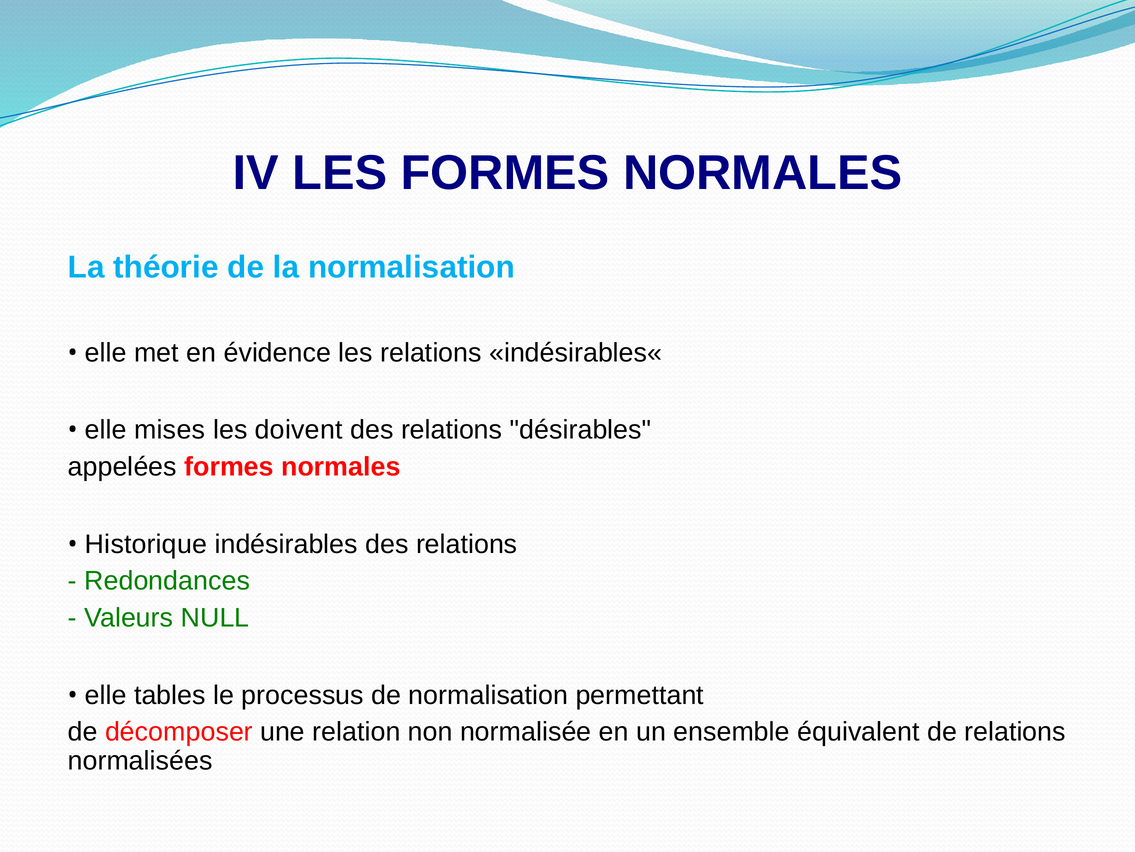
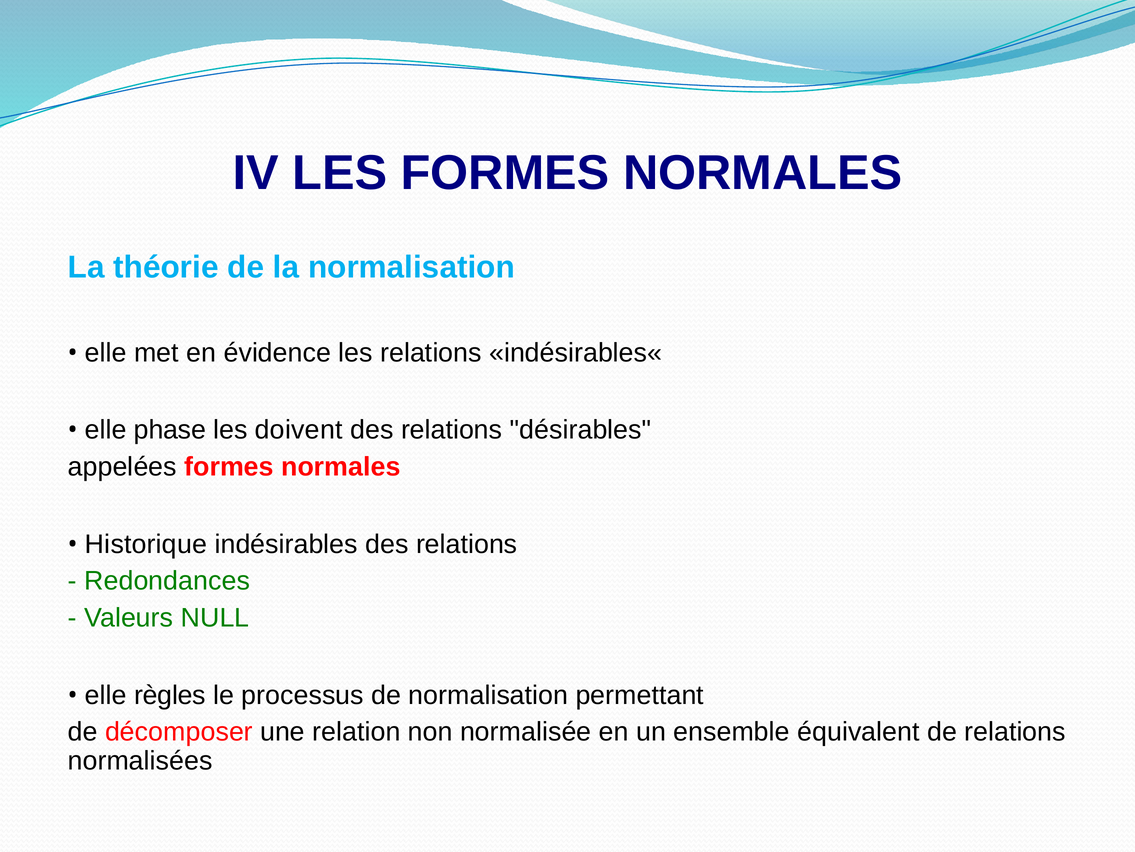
mises: mises -> phase (170, 430)
tables: tables -> règles (170, 695)
